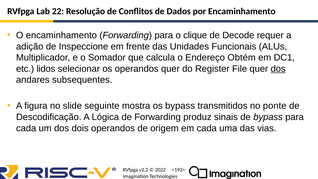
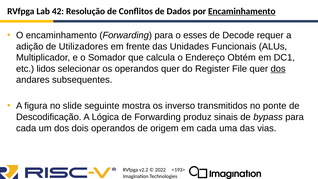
22: 22 -> 42 (58, 11)
Encaminhamento underline: none -> present (242, 11)
clique: clique -> esses (195, 35)
Inspeccione: Inspeccione -> Utilizadores (83, 46)
os bypass: bypass -> inverso (180, 106)
